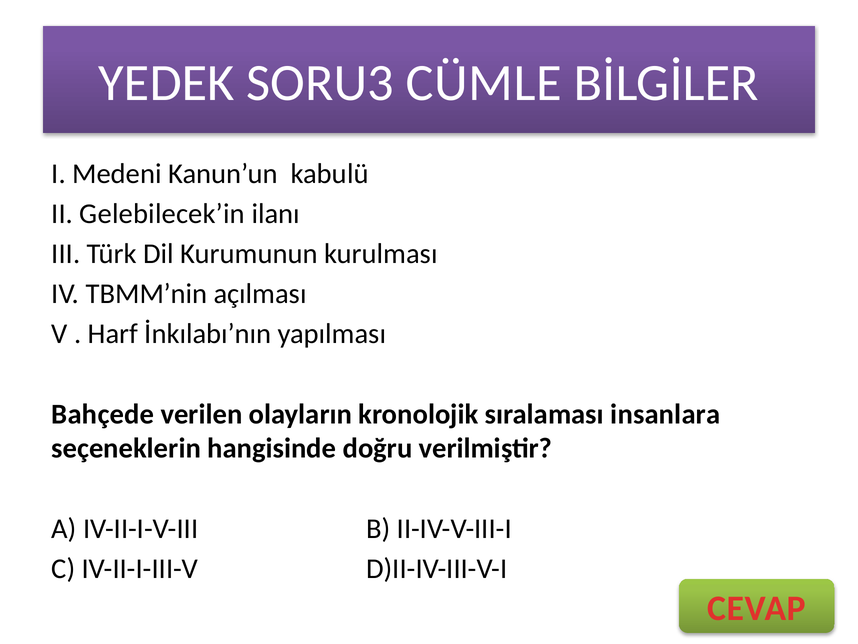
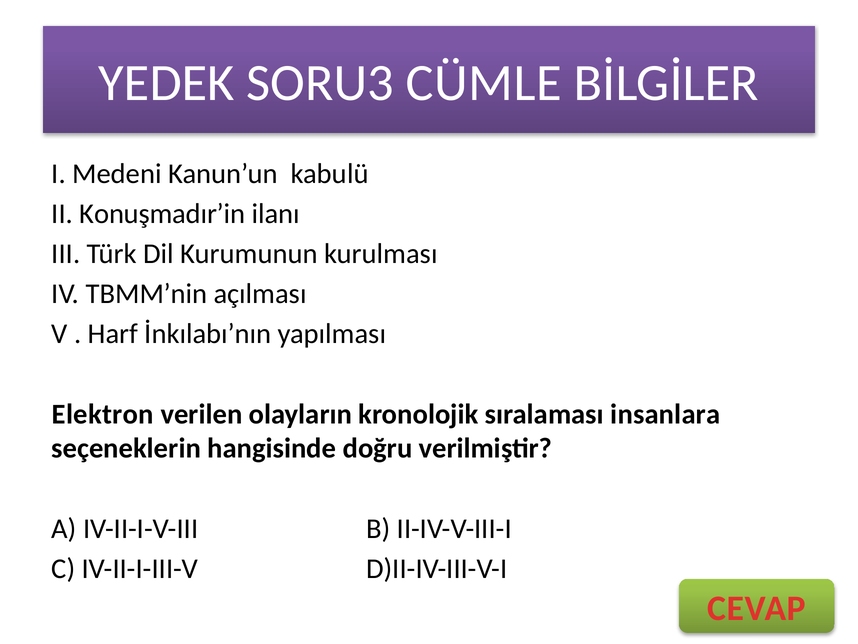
Gelebilecek’in: Gelebilecek’in -> Konuşmadır’in (162, 214)
Bahçede: Bahçede -> Elektron (103, 414)
